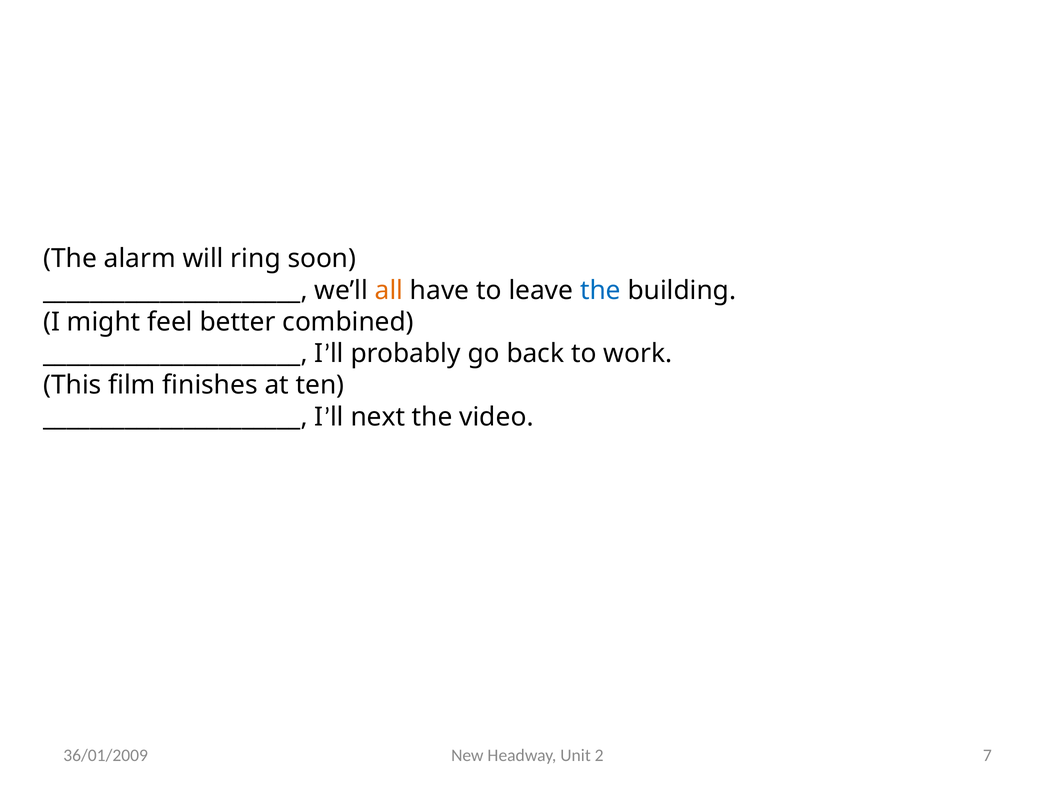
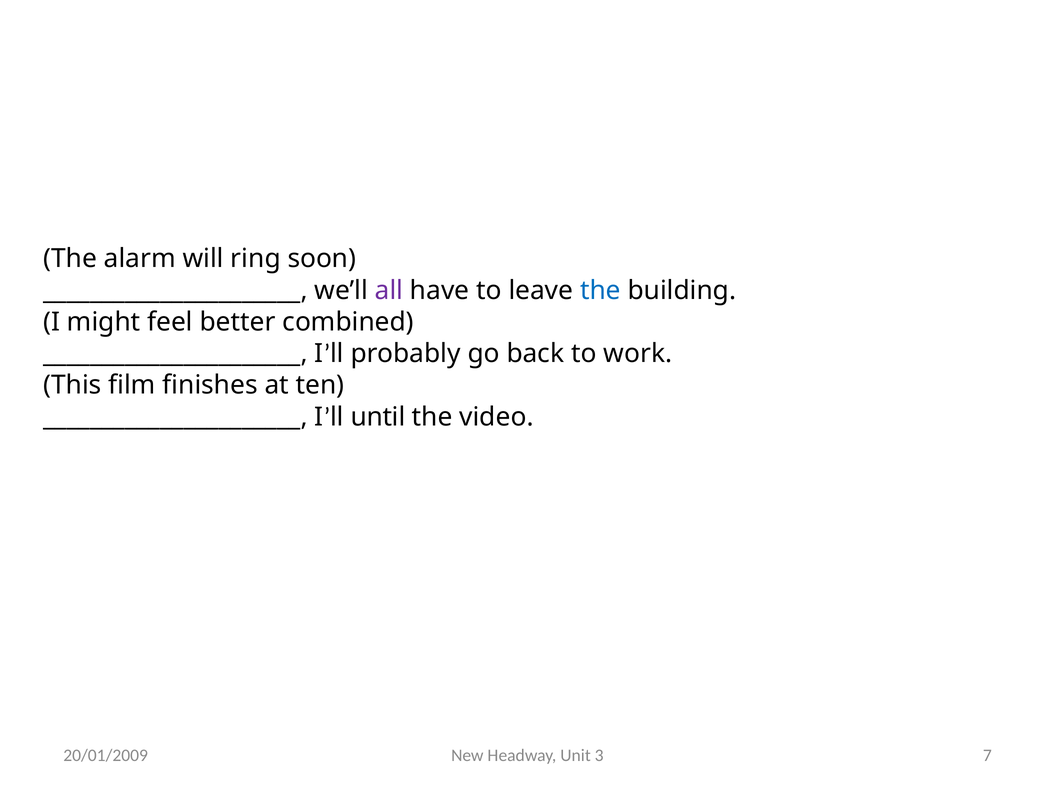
all colour: orange -> purple (389, 290)
next: next -> until (378, 417)
36/01/2009: 36/01/2009 -> 20/01/2009 (106, 756)
2: 2 -> 3 (599, 756)
